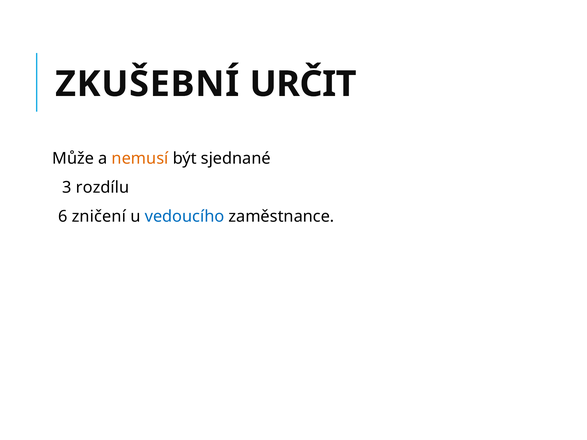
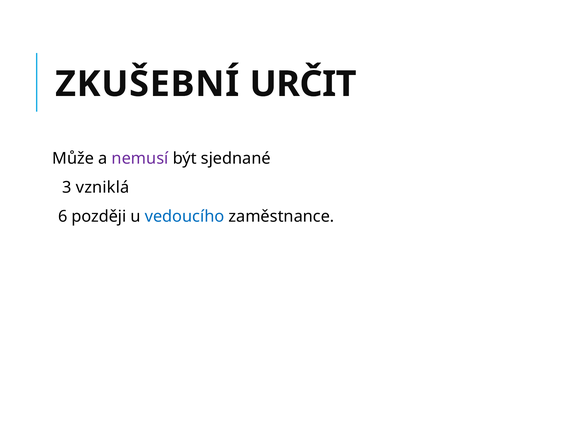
nemusí colour: orange -> purple (140, 158)
rozdílu: rozdílu -> vzniklá (103, 187)
zničení: zničení -> později (99, 216)
